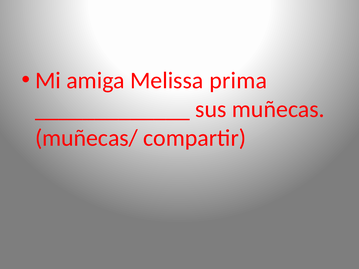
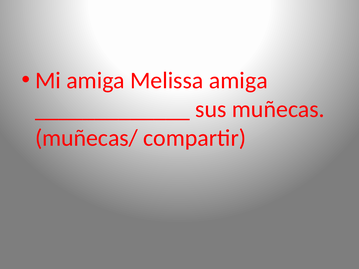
Melissa prima: prima -> amiga (238, 81)
